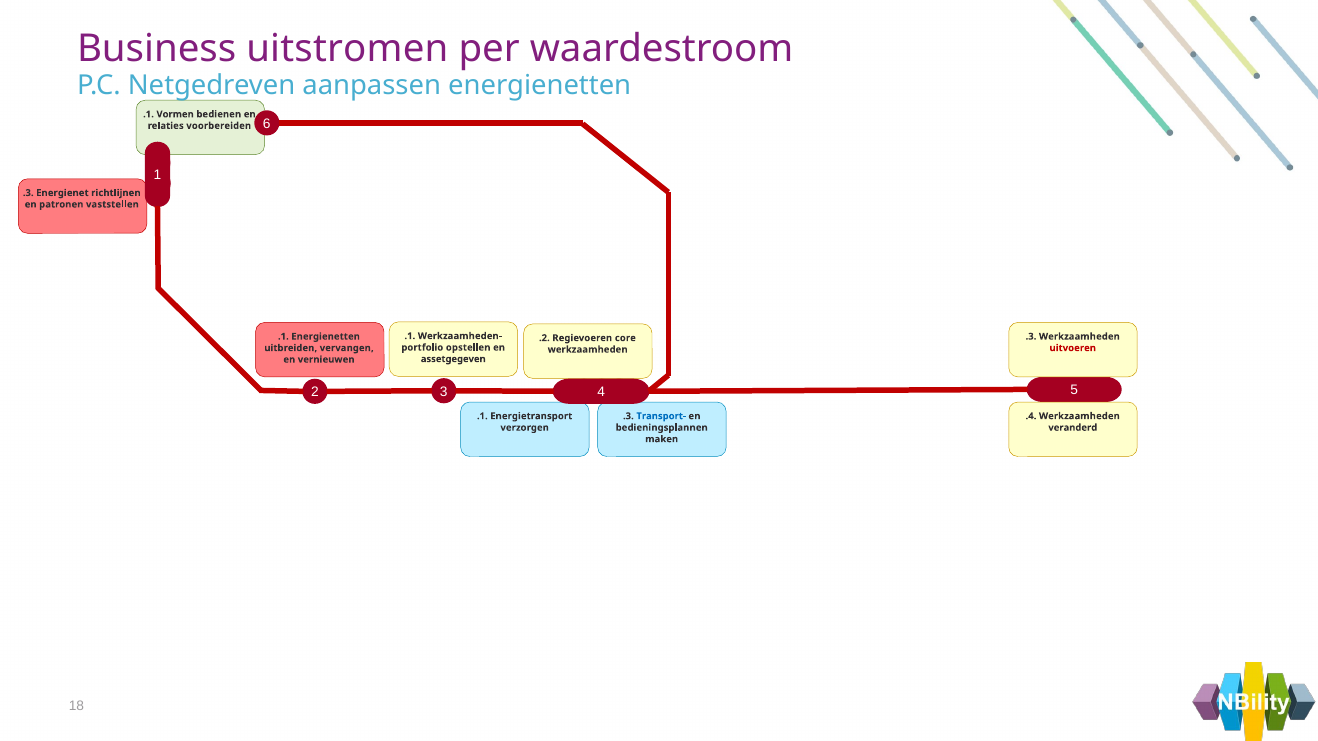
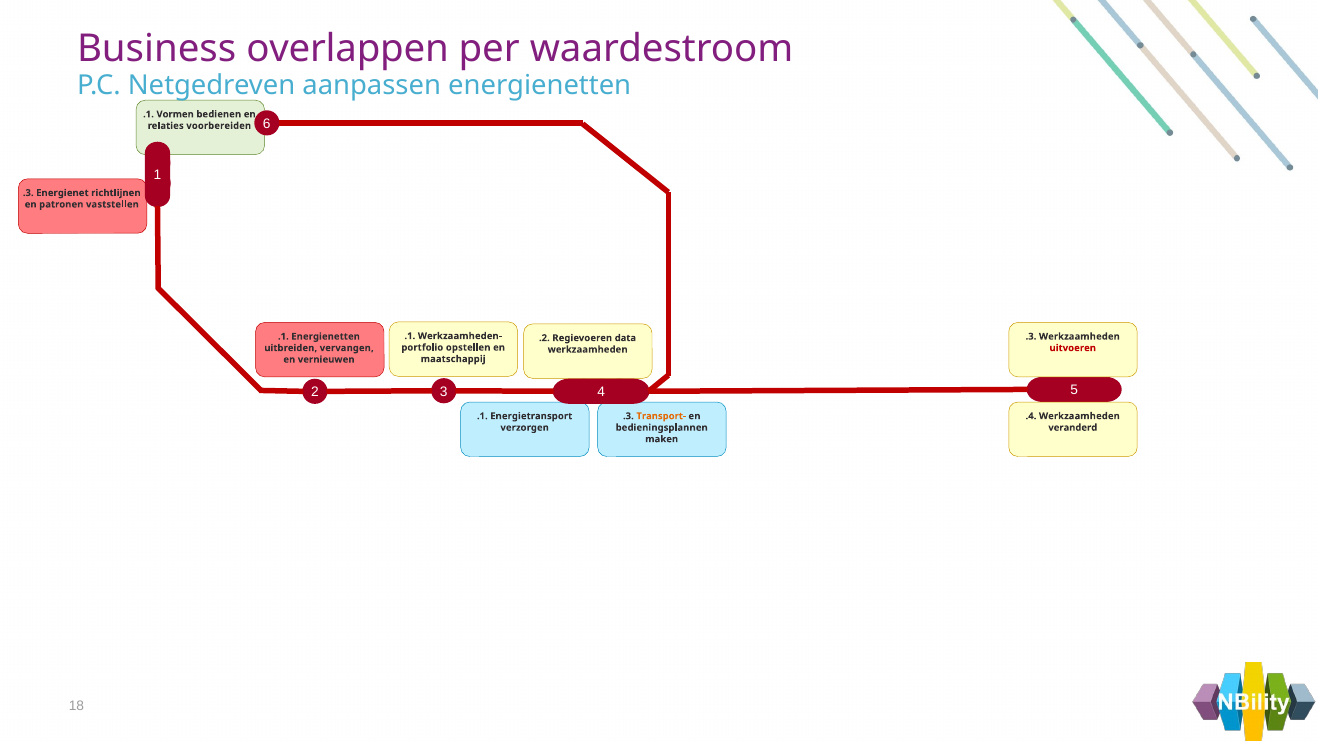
uitstromen: uitstromen -> overlappen (348, 49)
core: core -> data (625, 338)
assetgegeven: assetgegeven -> maatschappij (453, 359)
Transport- colour: blue -> orange (661, 416)
